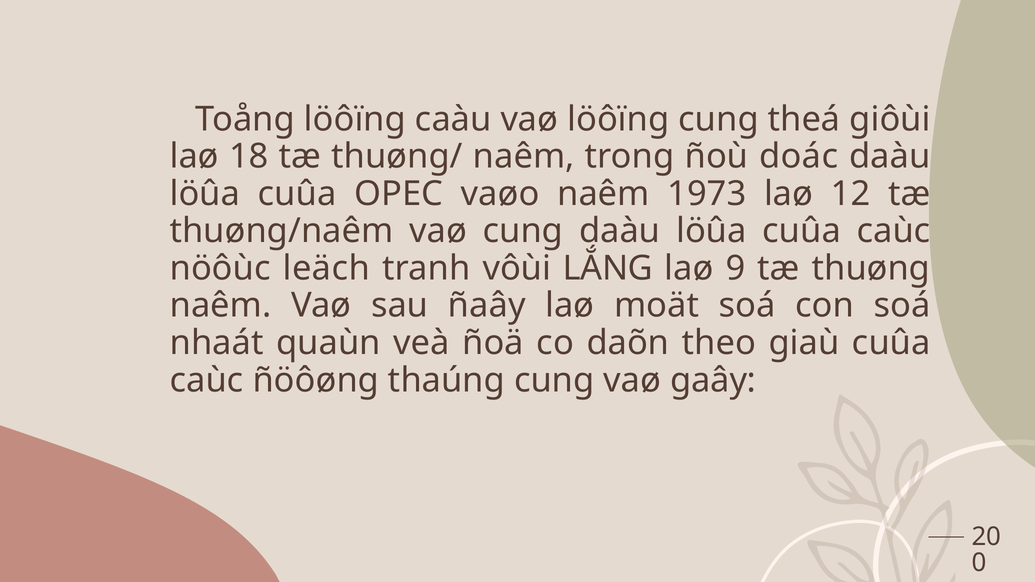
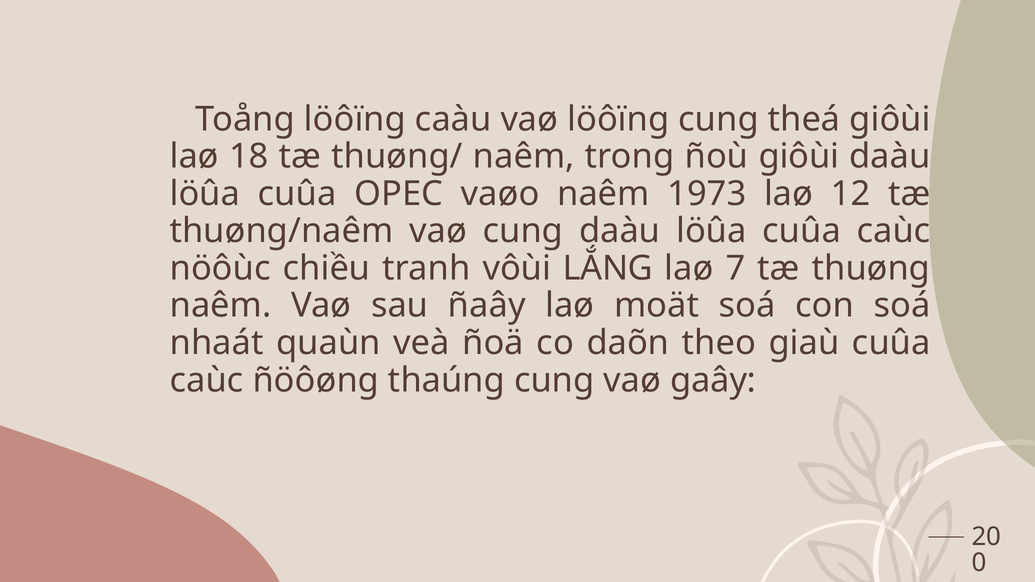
ñoù doác: doác -> giôùi (799, 157)
leäch: leäch -> chiều (327, 268)
9: 9 -> 7 (735, 268)
